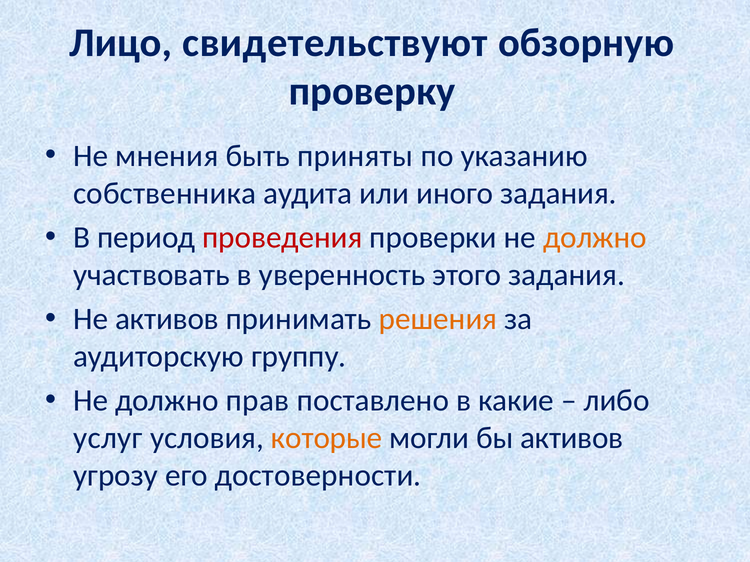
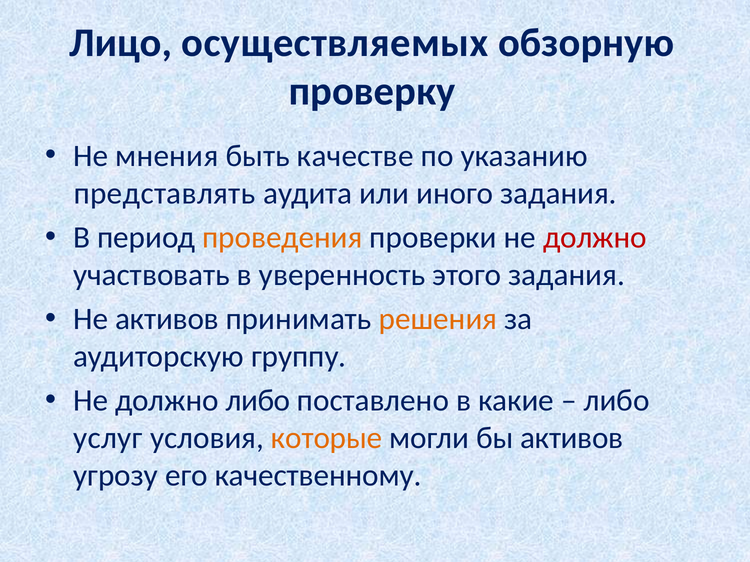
свидетельствуют: свидетельствуют -> осуществляемых (335, 43)
приняты: приняты -> качестве (355, 156)
собственника: собственника -> представлять (165, 193)
проведения colour: red -> orange (282, 238)
должно colour: orange -> red (595, 238)
должно прав: прав -> либо (258, 401)
достоверности: достоверности -> качественному (318, 476)
